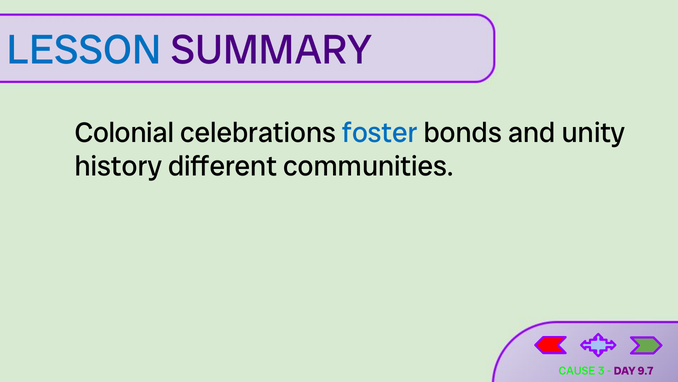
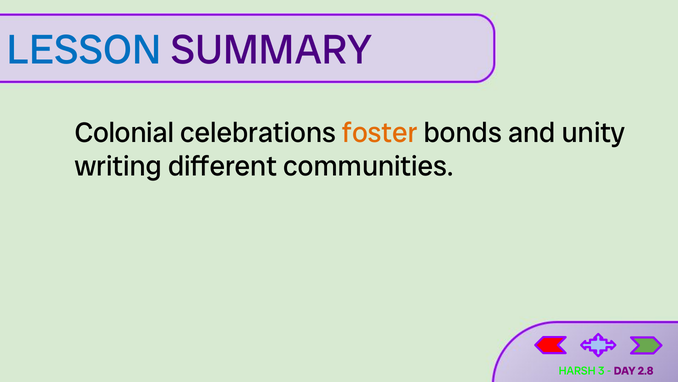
foster colour: blue -> orange (380, 132)
history: history -> writing (118, 166)
CAUSE: CAUSE -> HARSH (577, 370)
9.7: 9.7 -> 2.8 (645, 370)
